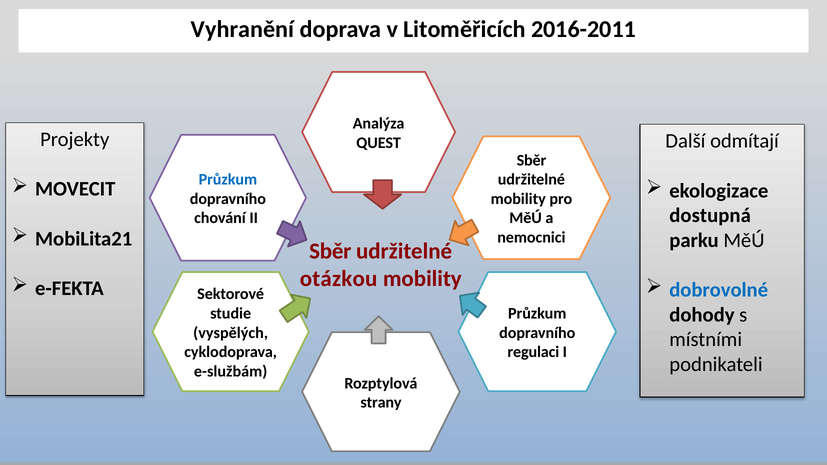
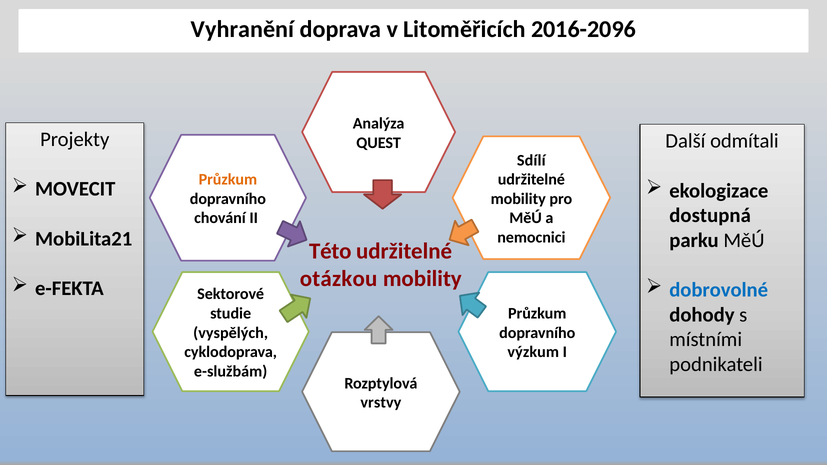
2016-2011: 2016-2011 -> 2016-2096 (584, 29)
odmítají: odmítají -> odmítali (744, 141)
Sběr: Sběr -> Sdílí (531, 160)
Průzkum colour: blue -> orange (228, 180)
Sběr: Sběr -> Této (330, 251)
regulaci: regulaci -> výzkum (533, 352)
strany: strany -> vrstvy (381, 403)
